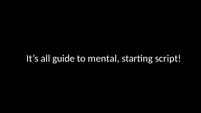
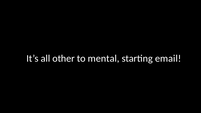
guide: guide -> other (64, 58)
script: script -> email (168, 58)
